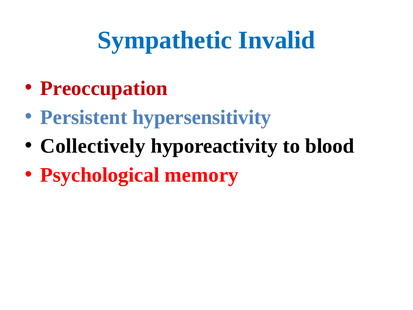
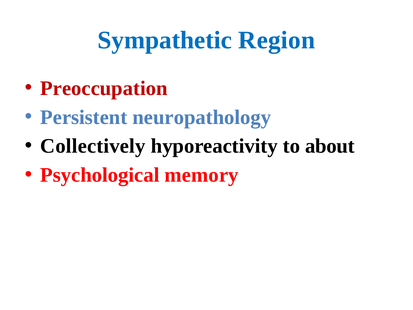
Invalid: Invalid -> Region (277, 40)
hypersensitivity: hypersensitivity -> neuropathology (202, 117)
blood: blood -> about (330, 146)
